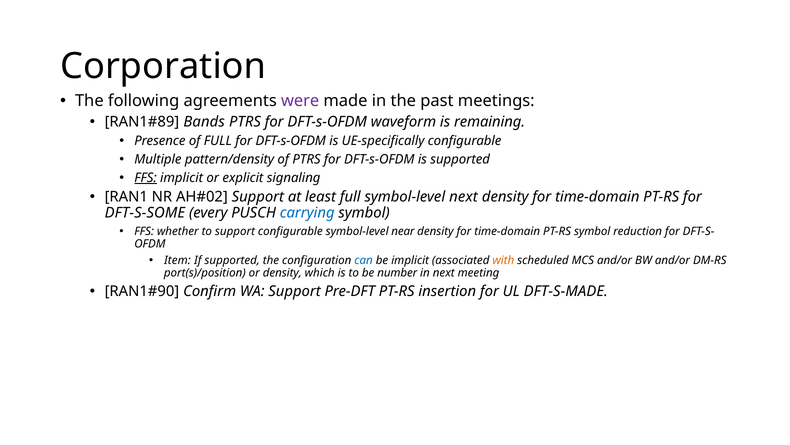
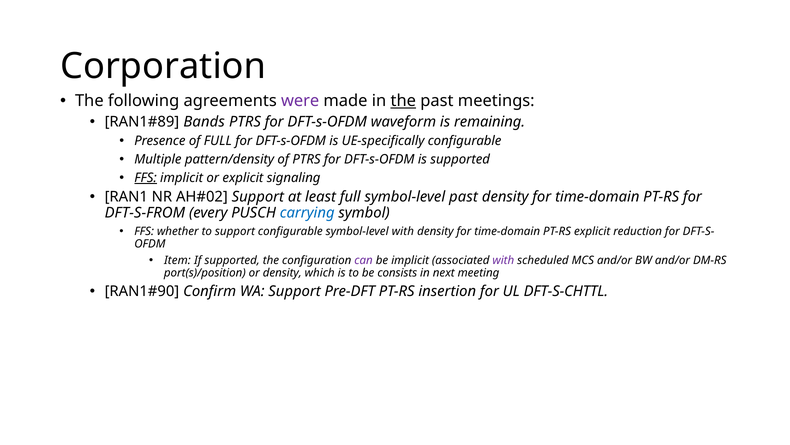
the underline: none -> present (403, 101)
symbol-level next: next -> past (463, 197)
DFT-S-SOME: DFT-S-SOME -> DFT-S-FROM (145, 213)
symbol-level near: near -> with (403, 231)
PT-RS symbol: symbol -> explicit (592, 231)
can colour: blue -> purple (364, 260)
with colour: orange -> purple (503, 260)
number: number -> consists (397, 273)
DFT-S-MADE: DFT-S-MADE -> DFT-S-CHTTL (566, 291)
